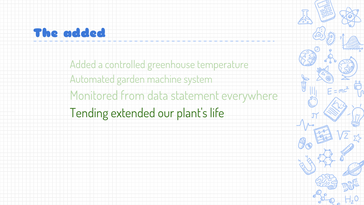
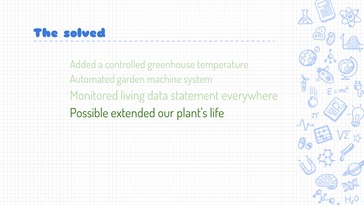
The added: added -> solved (84, 33)
from: from -> living (133, 96)
Tending: Tending -> Possible (89, 113)
